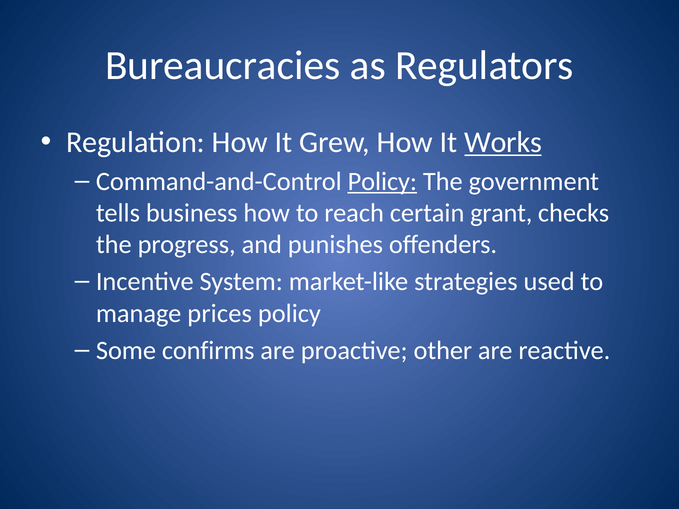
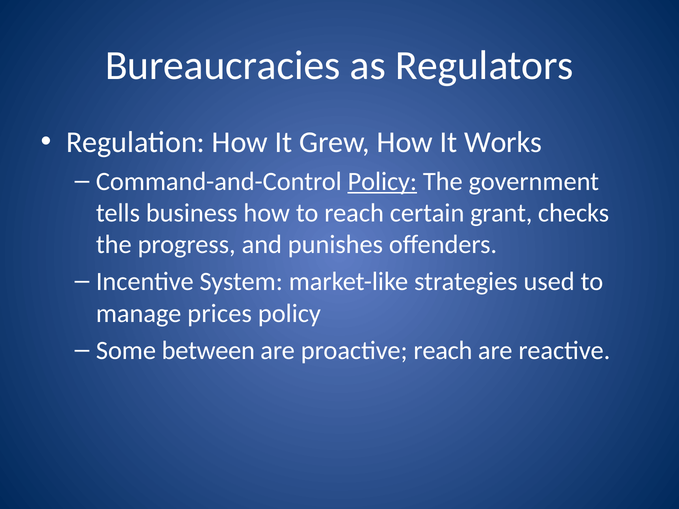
Works underline: present -> none (503, 142)
confirms: confirms -> between (208, 351)
proactive other: other -> reach (443, 351)
